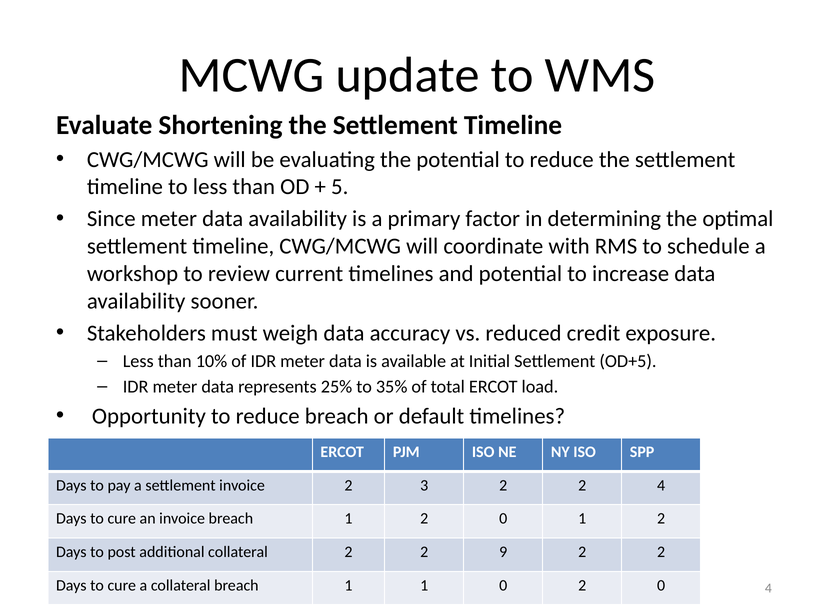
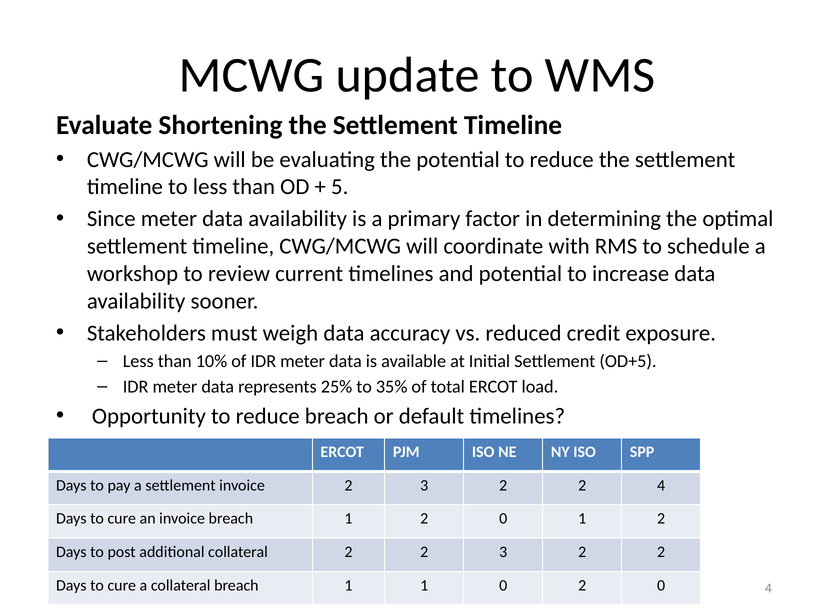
2 2 9: 9 -> 3 (503, 552)
